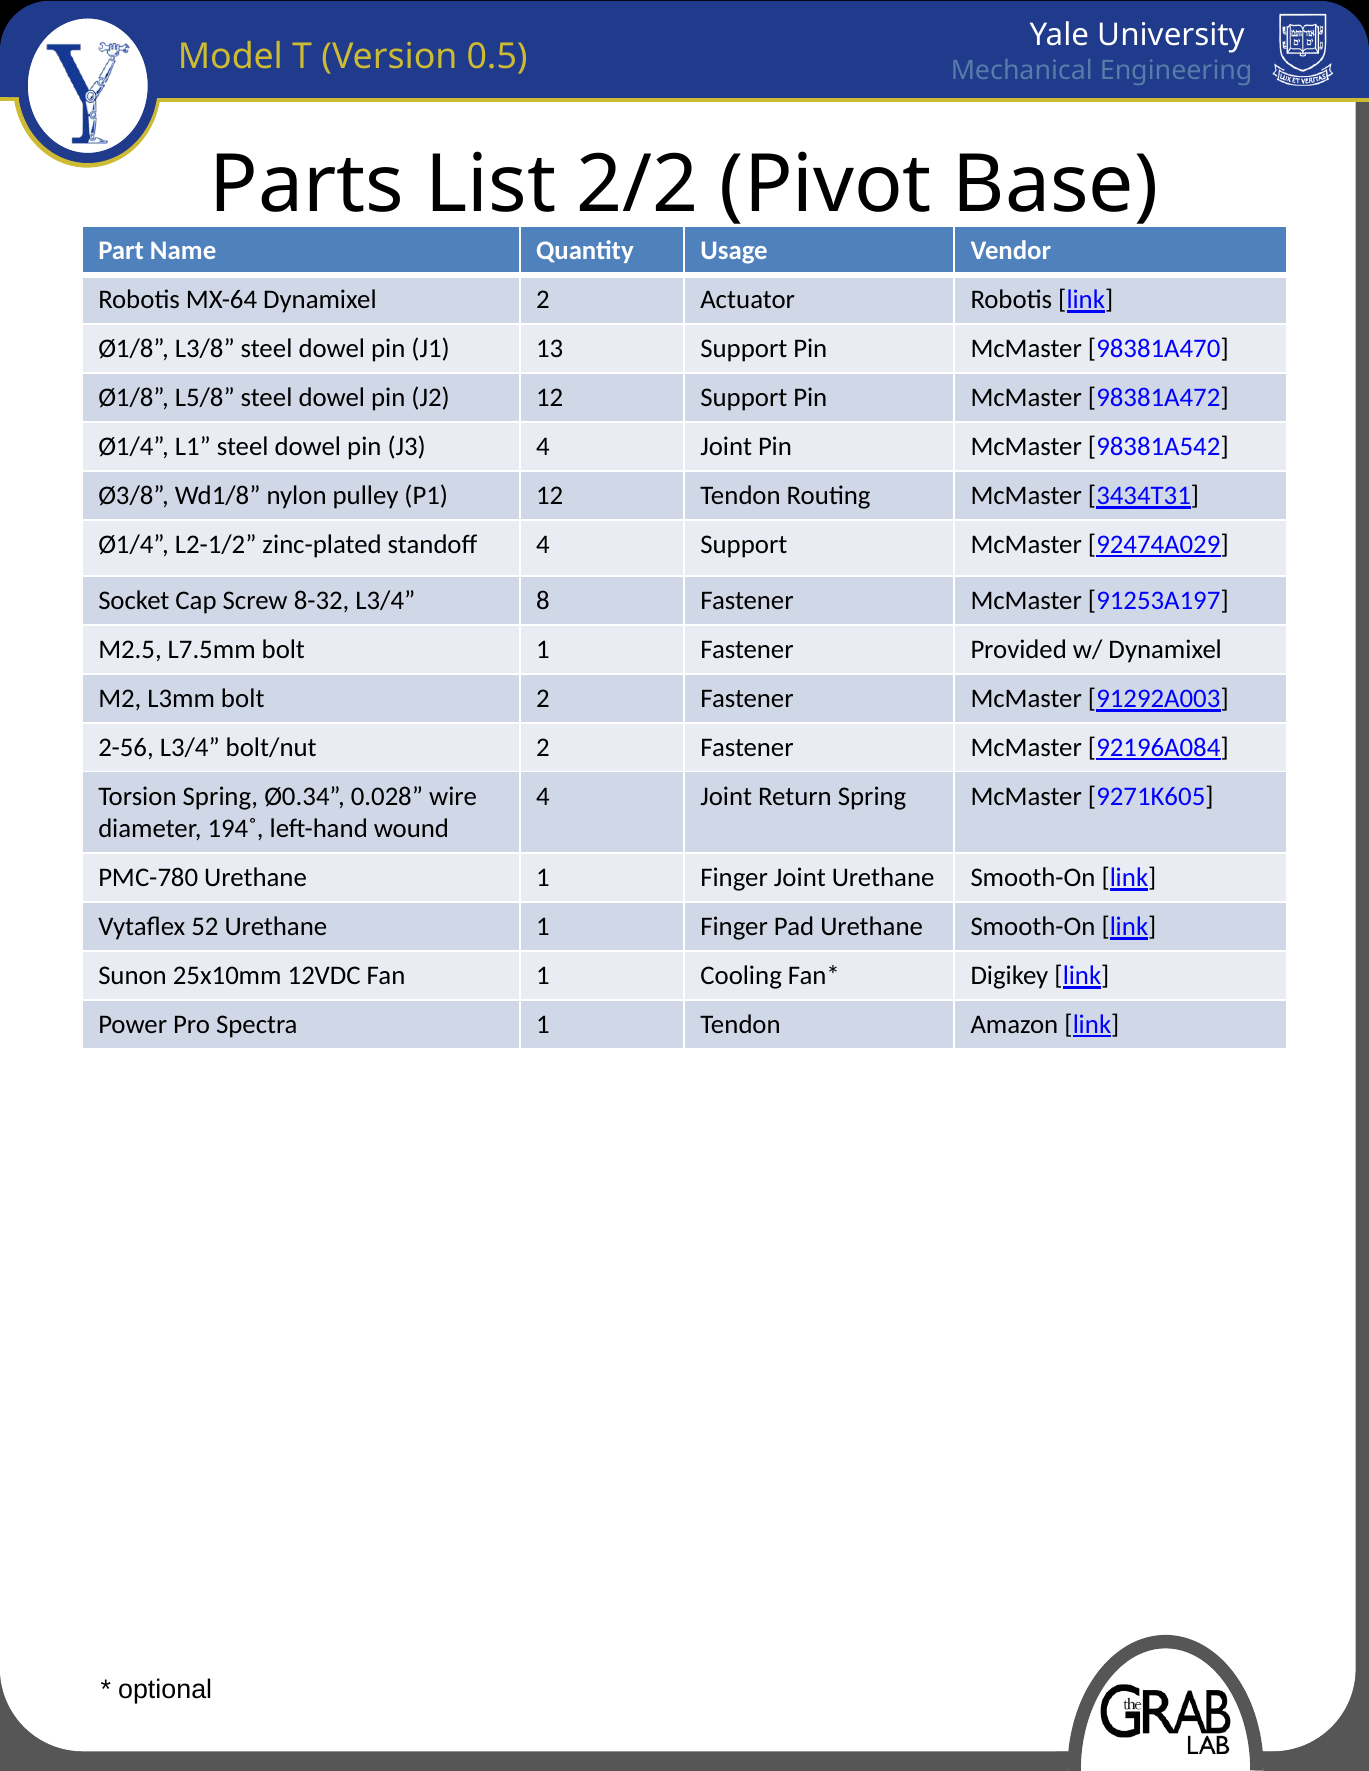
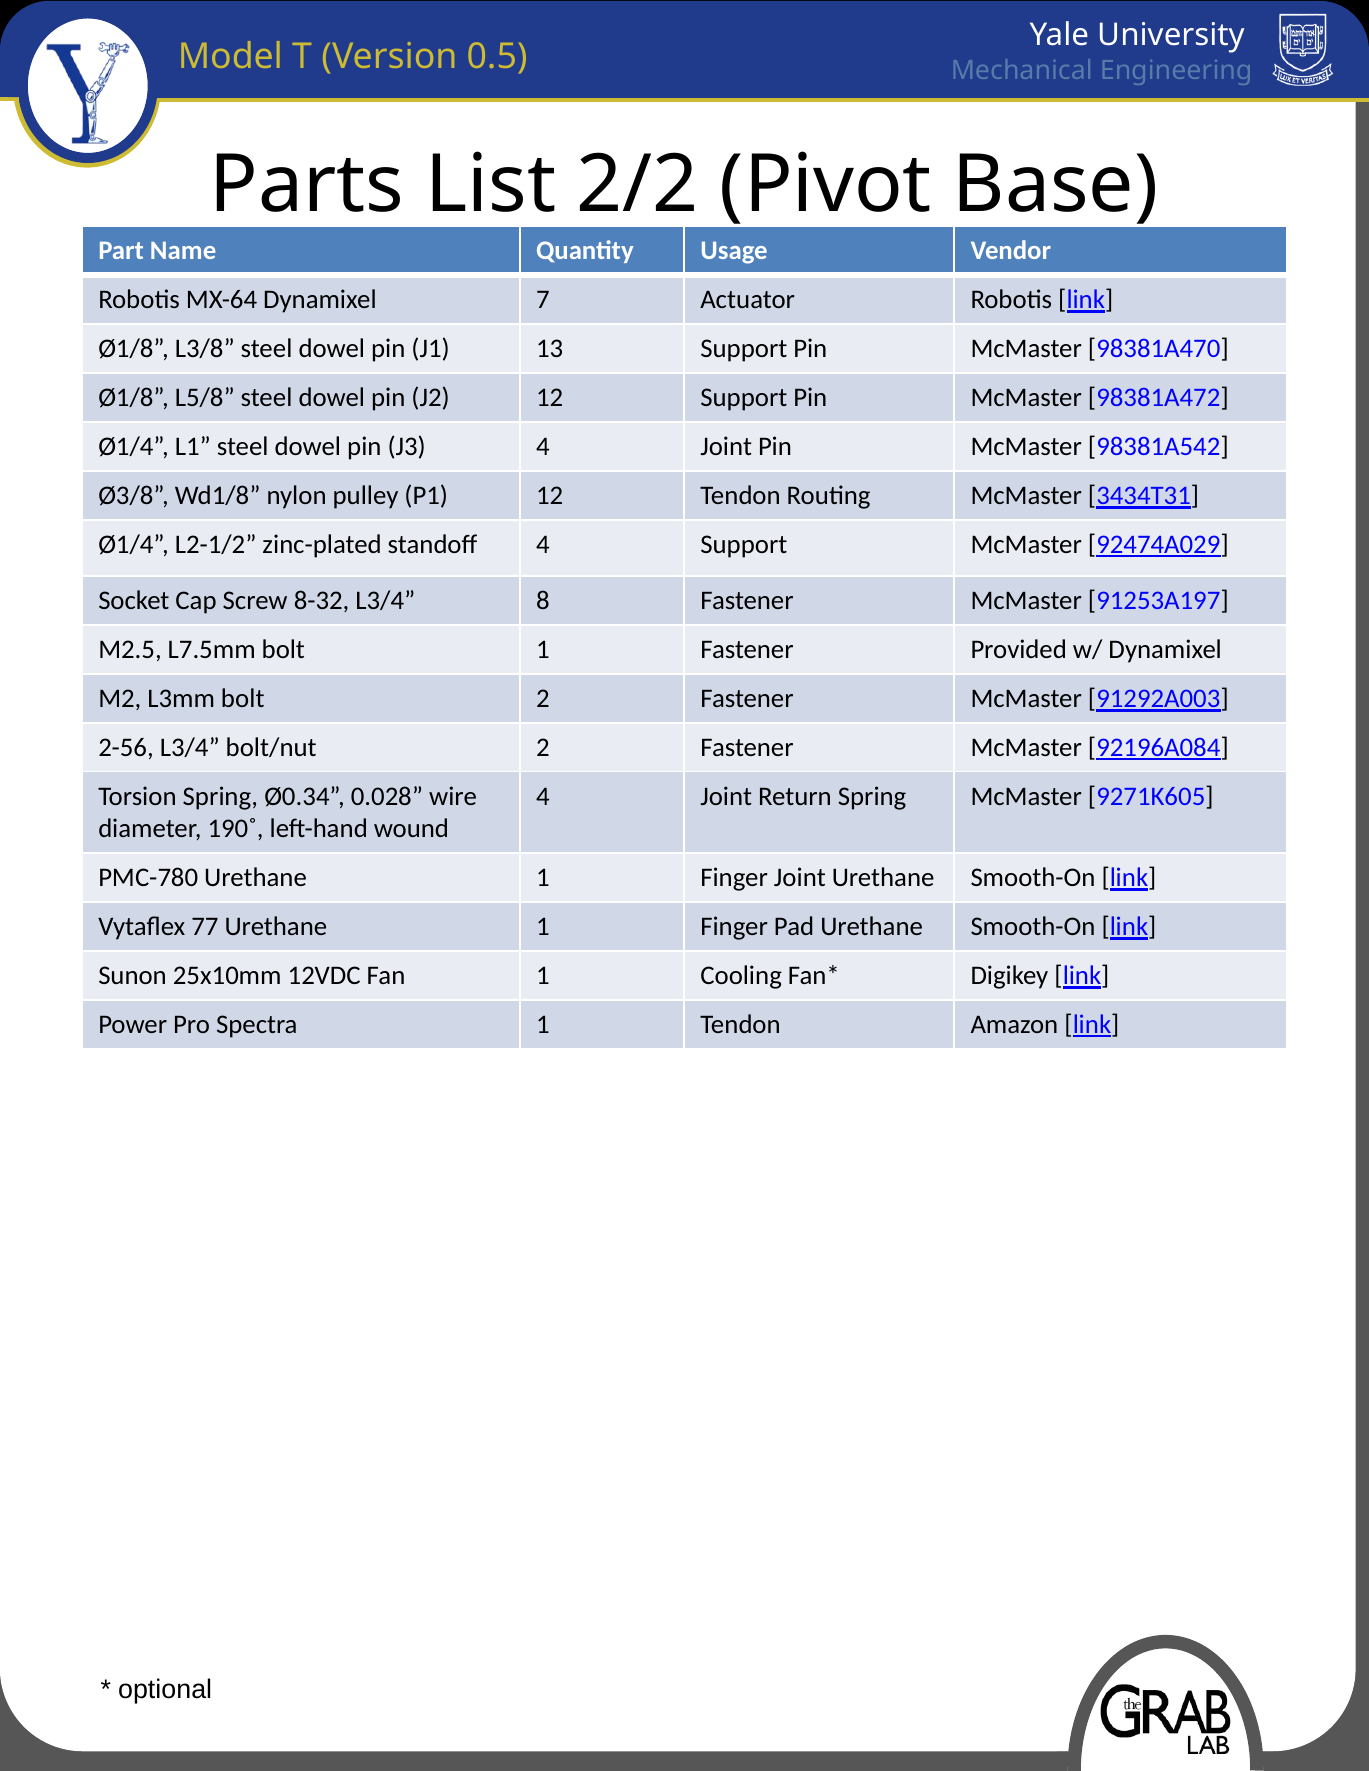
Dynamixel 2: 2 -> 7 (543, 300)
194˚: 194˚ -> 190˚ (236, 829)
52: 52 -> 77 (205, 927)
